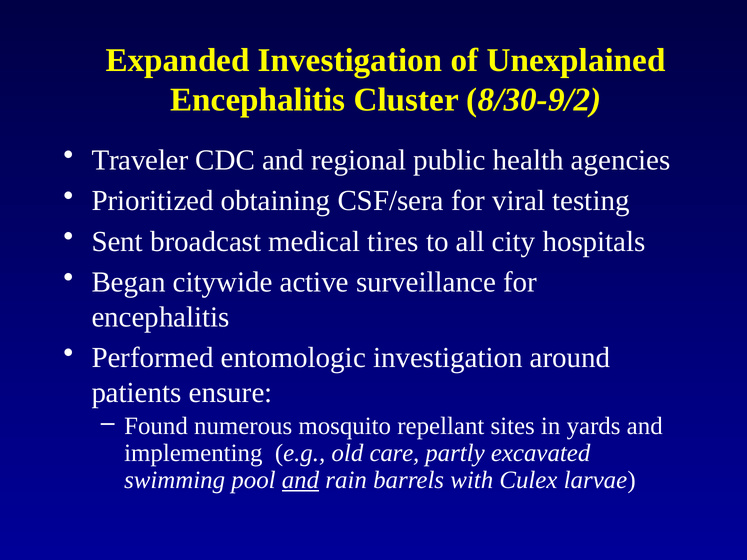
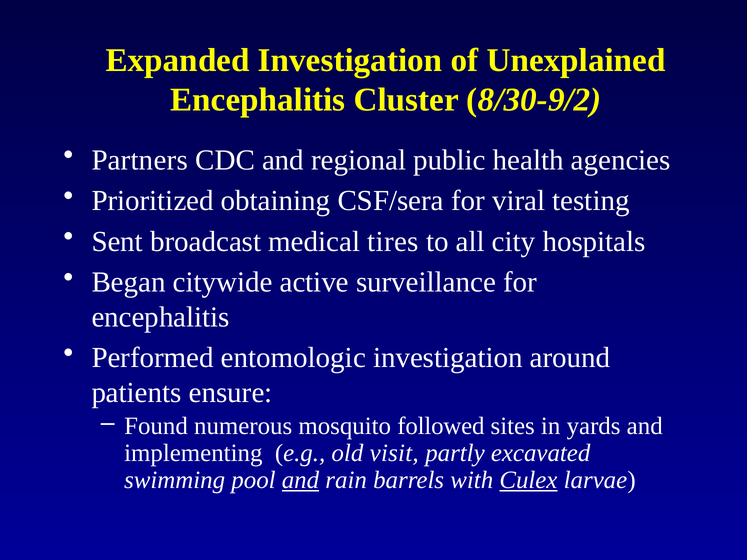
Traveler: Traveler -> Partners (140, 160)
repellant: repellant -> followed (441, 426)
care: care -> visit (394, 453)
Culex underline: none -> present (528, 480)
